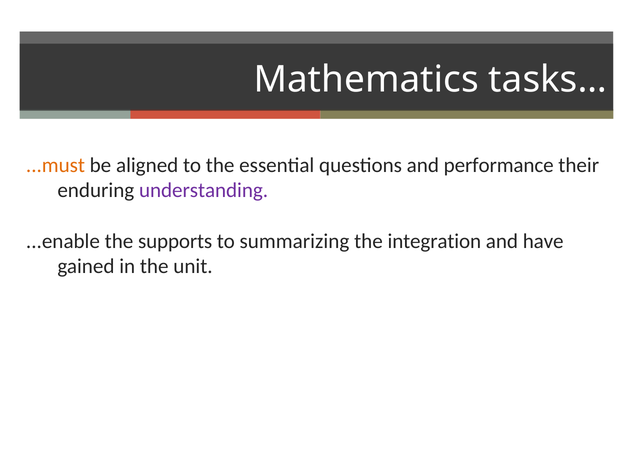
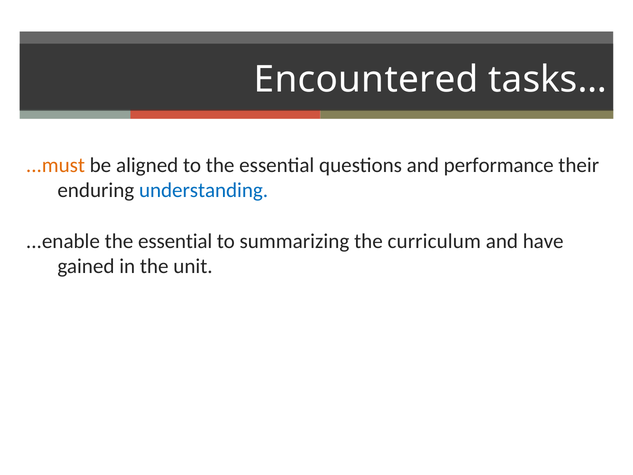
Mathematics: Mathematics -> Encountered (366, 80)
understanding colour: purple -> blue (204, 190)
...enable the supports: supports -> essential (175, 241)
integration: integration -> curriculum (434, 241)
